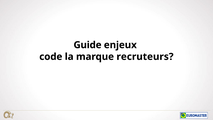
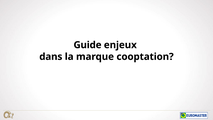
code: code -> dans (51, 57)
recruteurs: recruteurs -> cooptation (145, 57)
